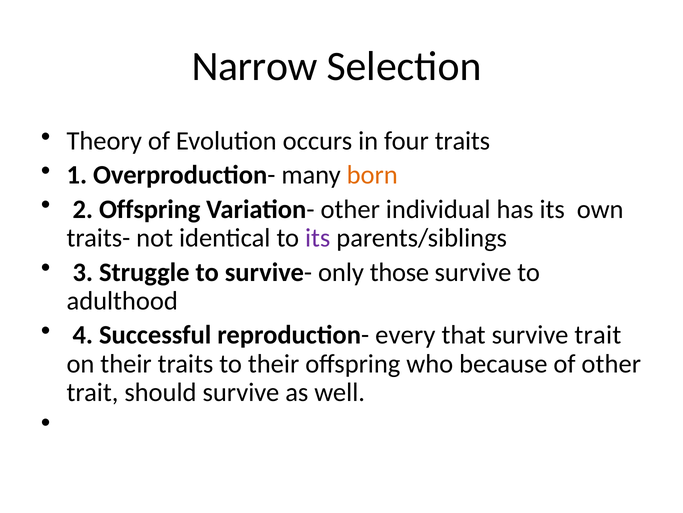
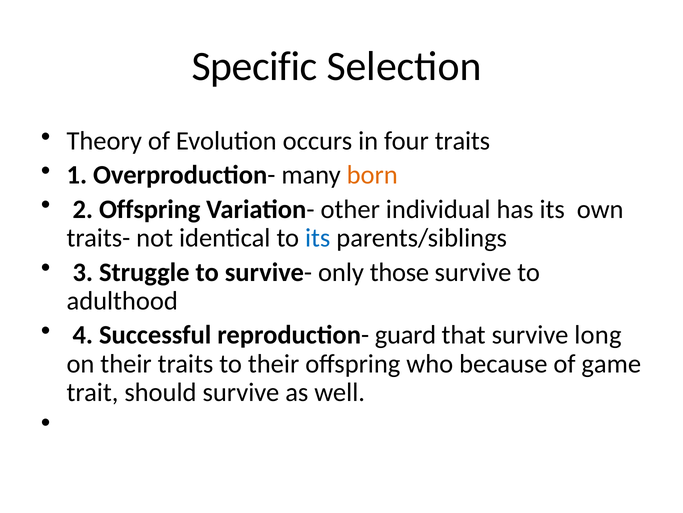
Narrow: Narrow -> Specific (255, 66)
its colour: purple -> blue (318, 238)
every: every -> guard (406, 335)
survive trait: trait -> long (598, 335)
of other: other -> game (611, 363)
